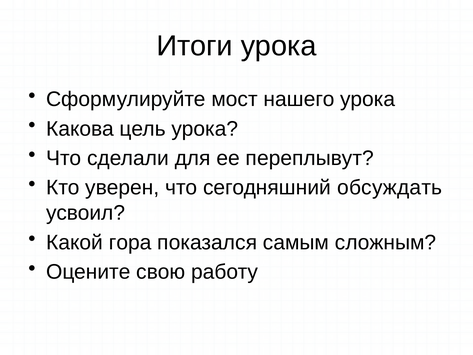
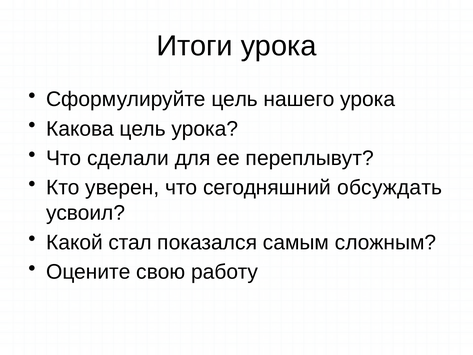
Сформулируйте мост: мост -> цель (235, 99)
гора: гора -> стал (130, 242)
